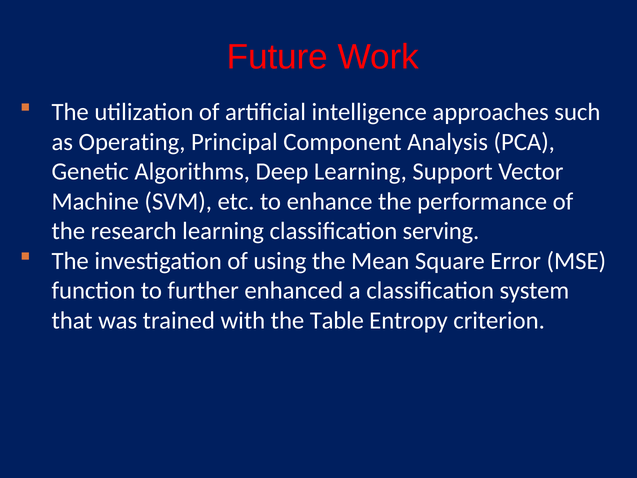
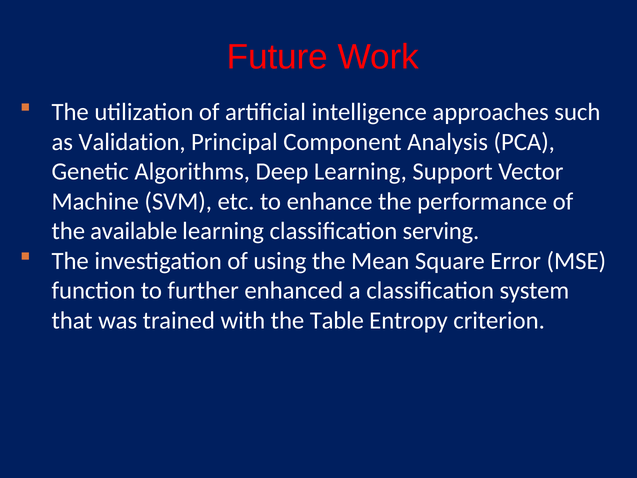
Operating: Operating -> Validation (132, 142)
research: research -> available (134, 231)
